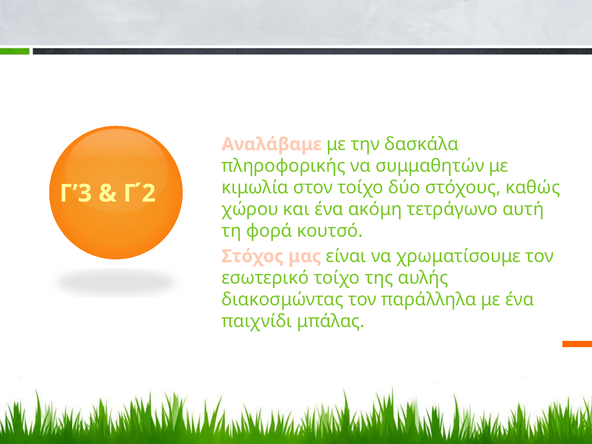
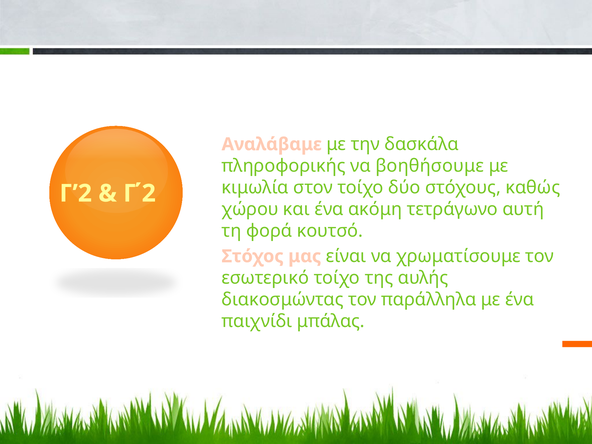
συμμαθητών: συμμαθητών -> βοηθήσουμε (430, 166)
Γ’3: Γ’3 -> Γ’2 (76, 193)
